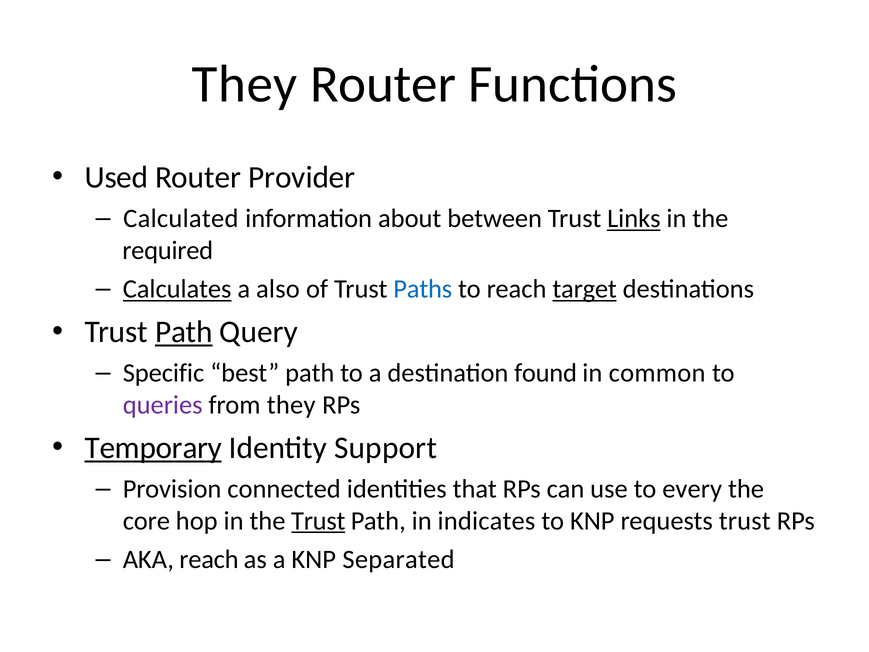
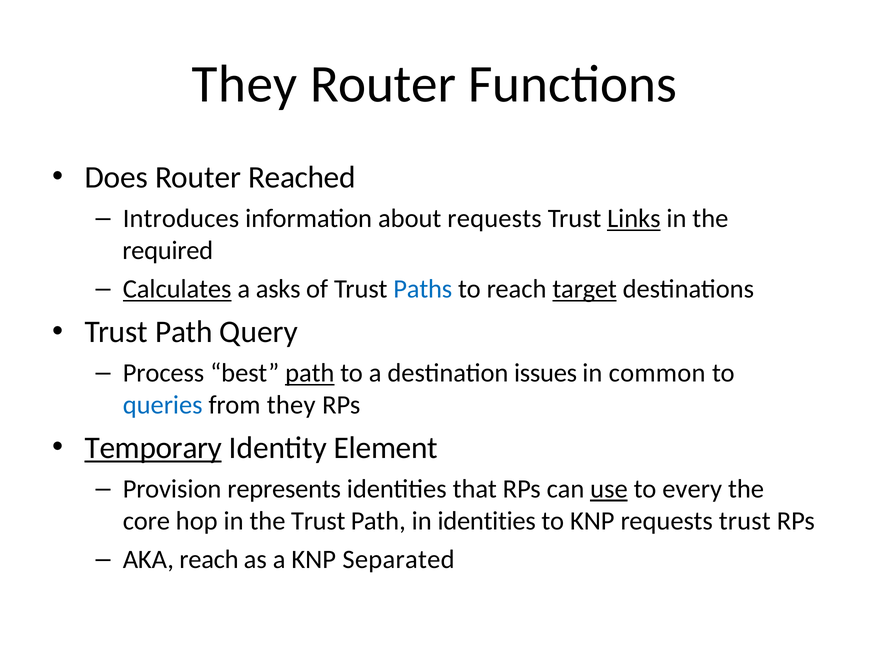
Used: Used -> Does (116, 177)
Provider: Provider -> Reached (302, 177)
Calculated: Calculated -> Introduces (181, 219)
about between: between -> requests (495, 219)
also: also -> asks (278, 289)
Path underline: present -> none (184, 332)
Specific: Specific -> Process (163, 373)
path underline: none -> present (310, 373)
found: found -> issues (546, 373)
queries colour: purple -> blue (163, 405)
Support: Support -> Element (386, 448)
connected: connected -> represents (284, 489)
use underline: none -> present (609, 489)
Trust underline: present -> none (318, 521)
in indicates: indicates -> identities (487, 521)
